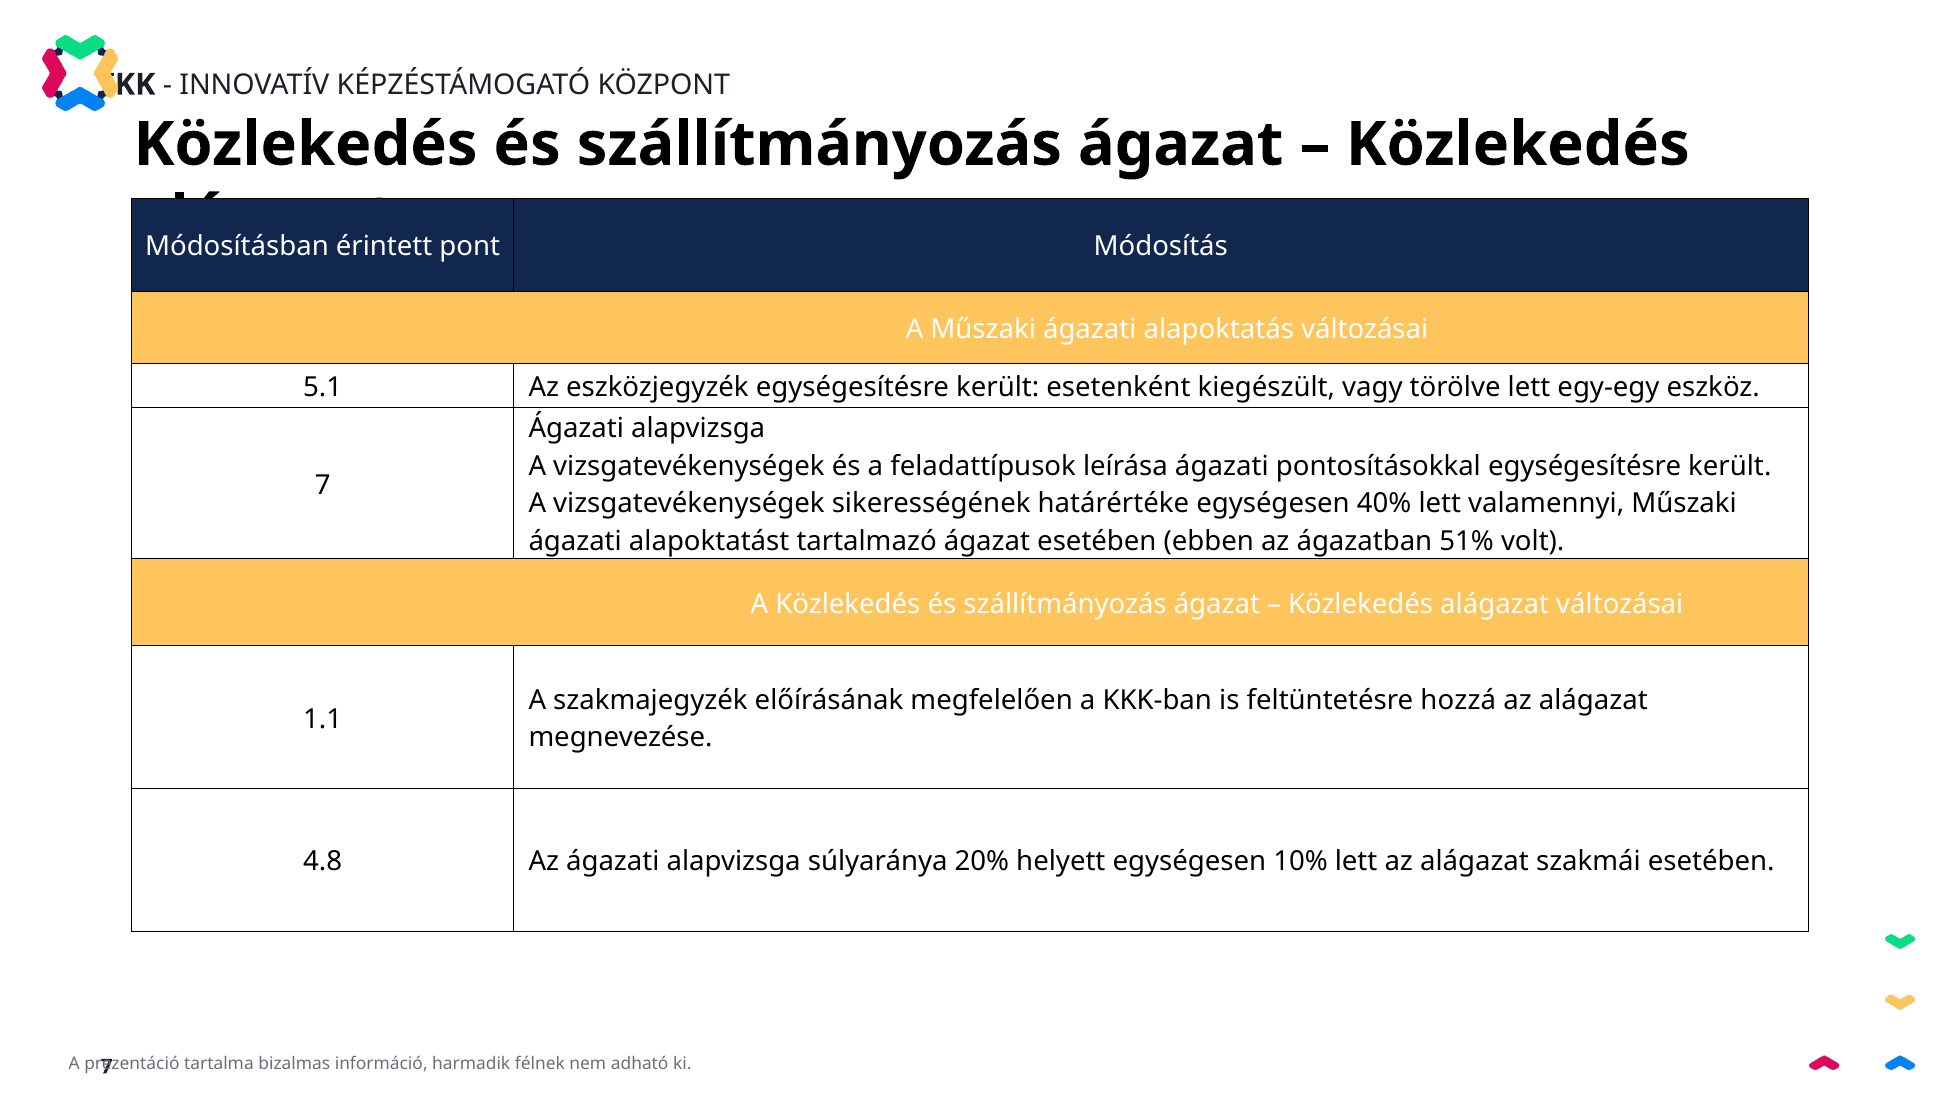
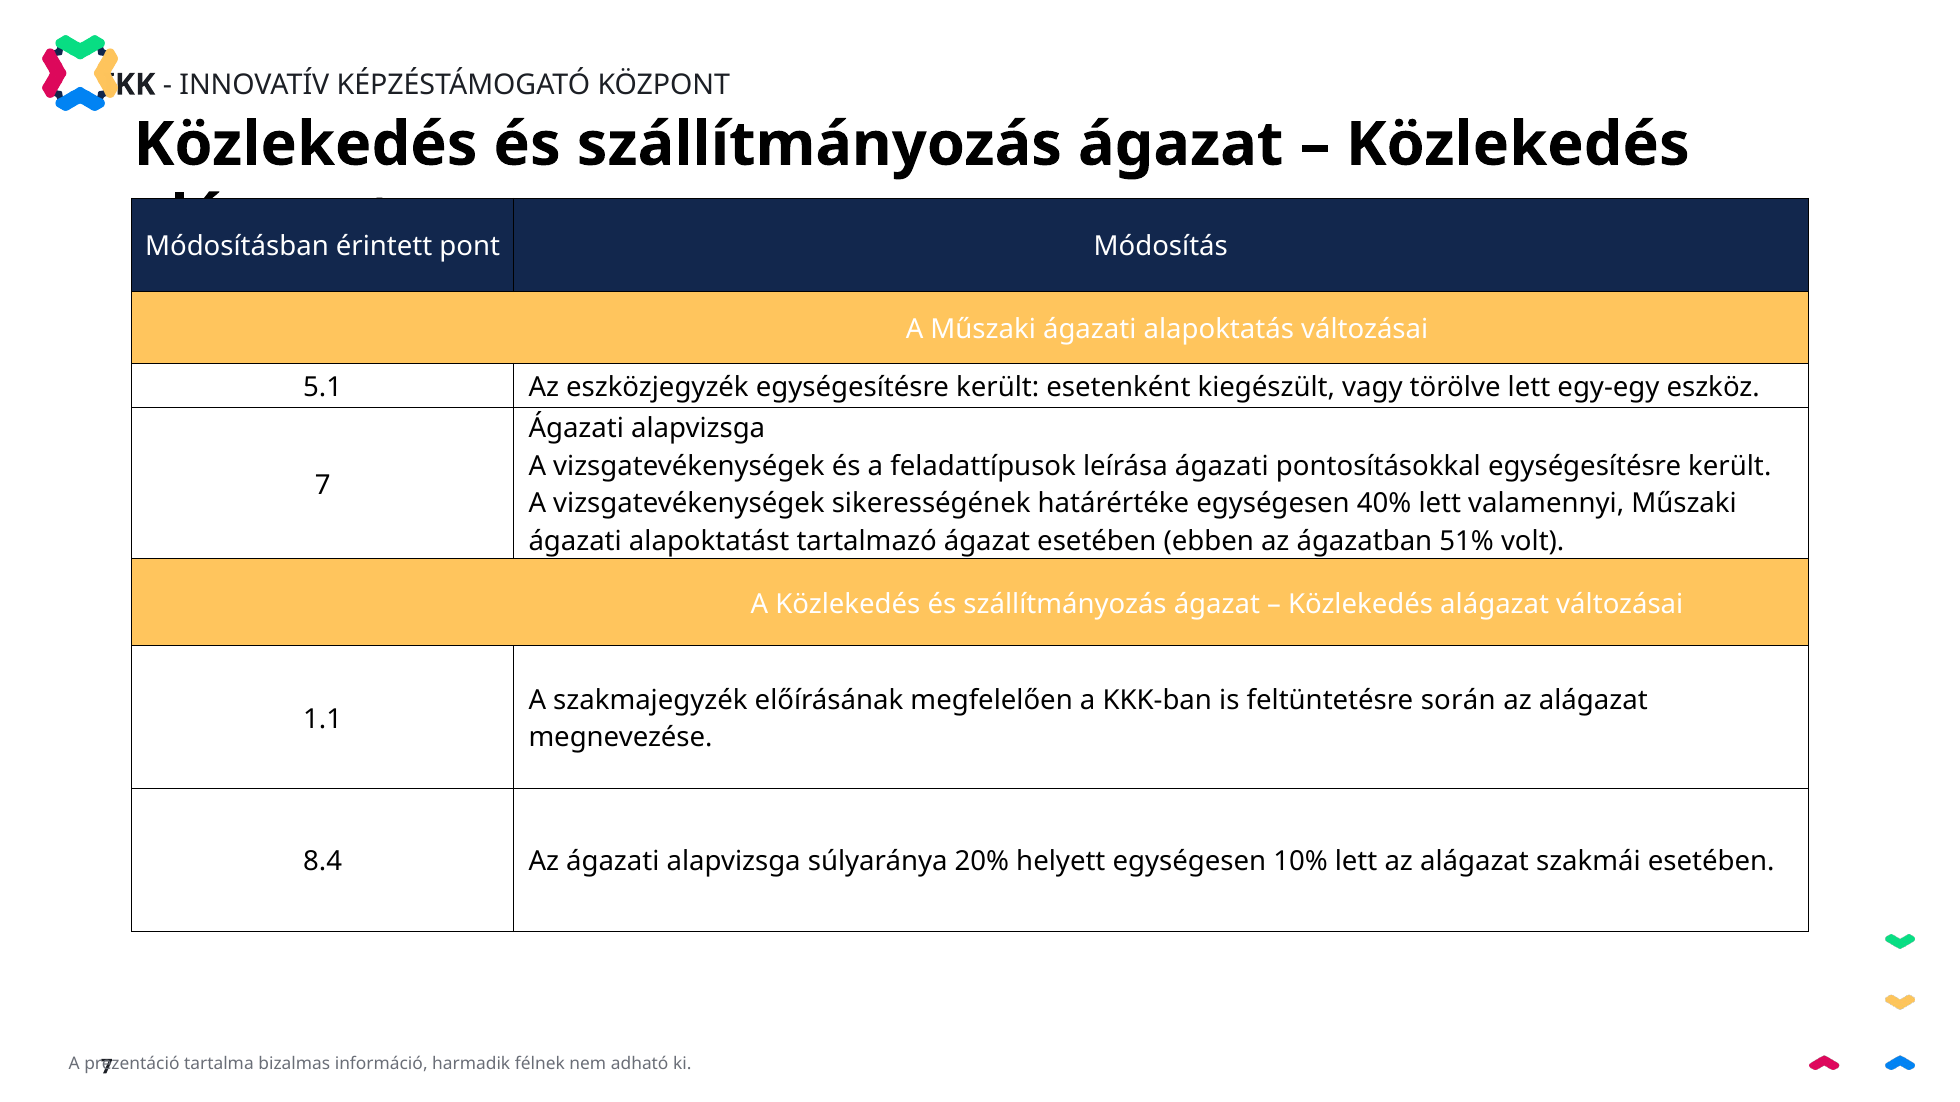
hozzá: hozzá -> során (1458, 700)
4.8: 4.8 -> 8.4 (323, 862)
